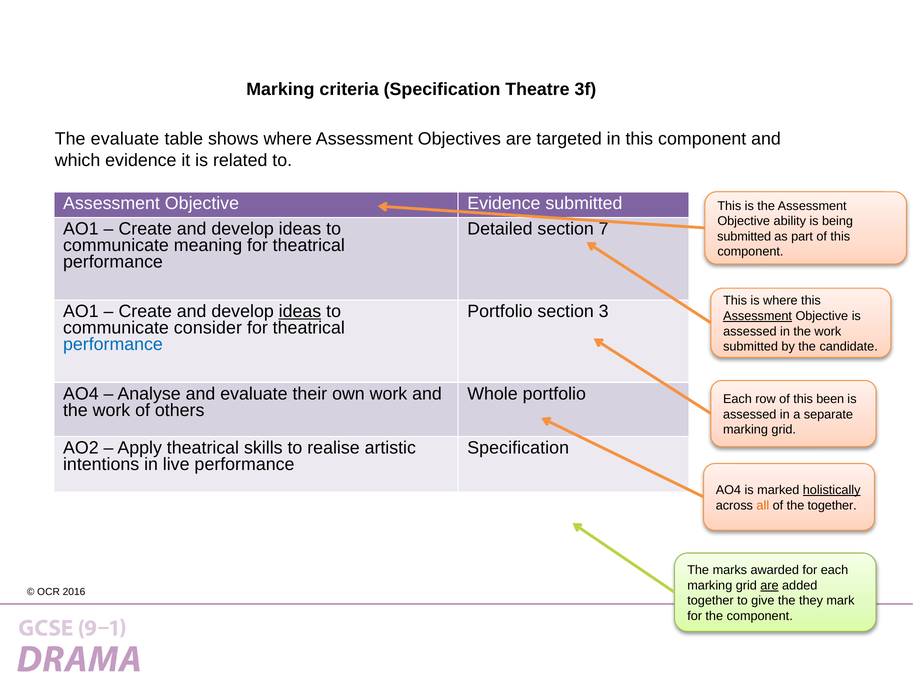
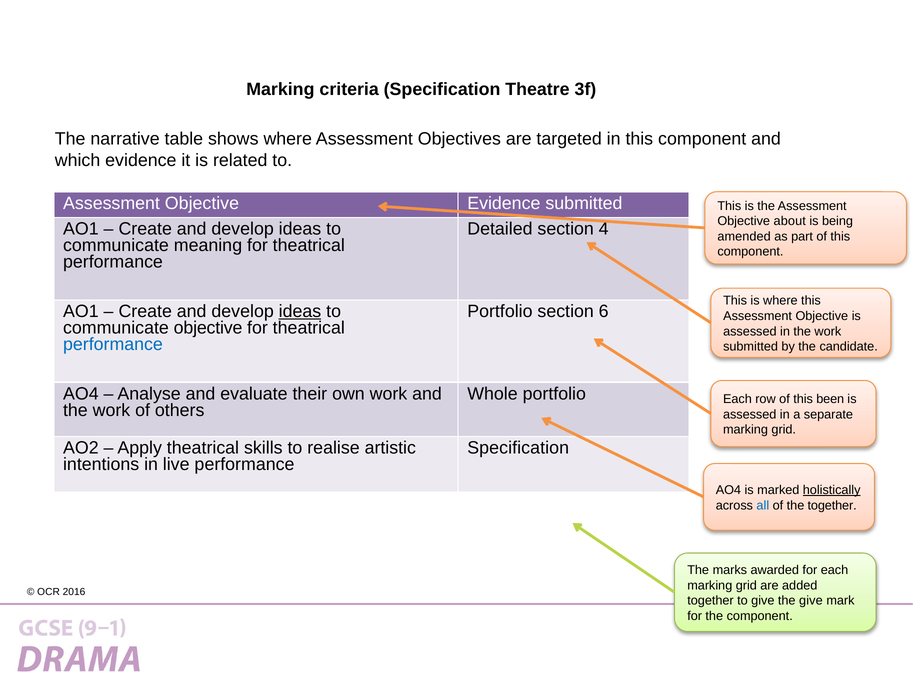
The evaluate: evaluate -> narrative (125, 139)
ability: ability -> about (790, 221)
7: 7 -> 4 (604, 229)
submitted: submitted -> amended (744, 236)
3: 3 -> 6 (604, 311)
Assessment underline: present -> none (758, 316)
communicate consider: consider -> objective (208, 328)
all colour: orange -> blue (763, 505)
are underline: present -> none (769, 585)
the they: they -> give (811, 600)
